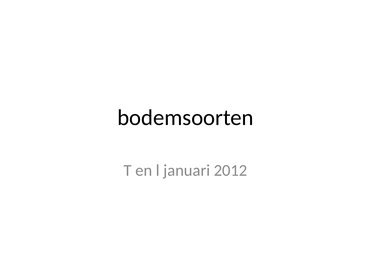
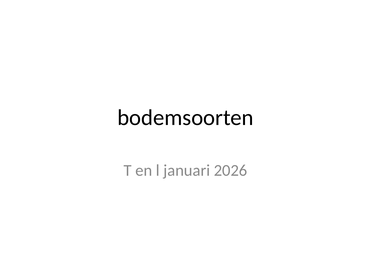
2012: 2012 -> 2026 (231, 171)
